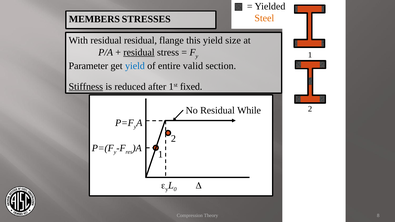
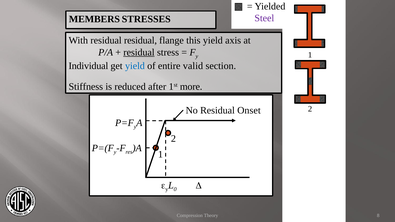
Steel colour: orange -> purple (264, 18)
size: size -> axis (233, 41)
Parameter: Parameter -> Individual (88, 66)
Stiffness underline: present -> none (86, 87)
fixed: fixed -> more (191, 87)
While: While -> Onset (249, 110)
